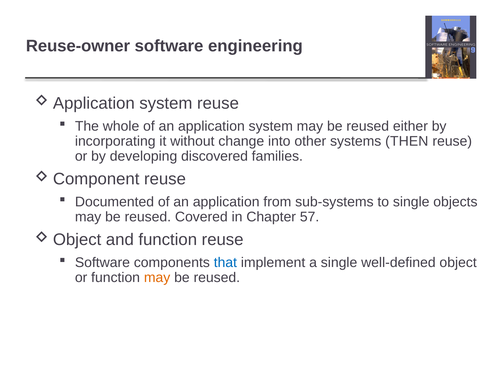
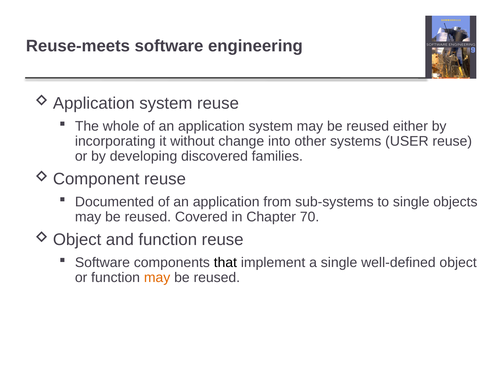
Reuse-owner: Reuse-owner -> Reuse-meets (78, 46)
THEN: THEN -> USER (407, 141)
57: 57 -> 70 (310, 217)
that colour: blue -> black (225, 263)
